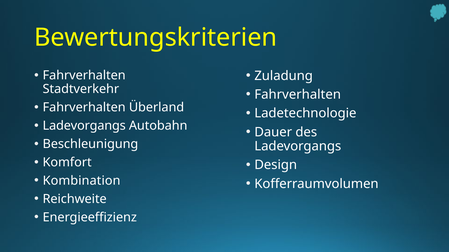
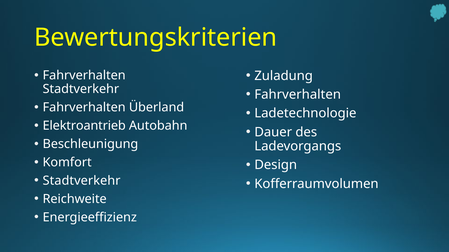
Ladevorgangs: Ladevorgangs -> Elektroantrieb (84, 126)
Kombination: Kombination -> Stadtverkehr (82, 181)
